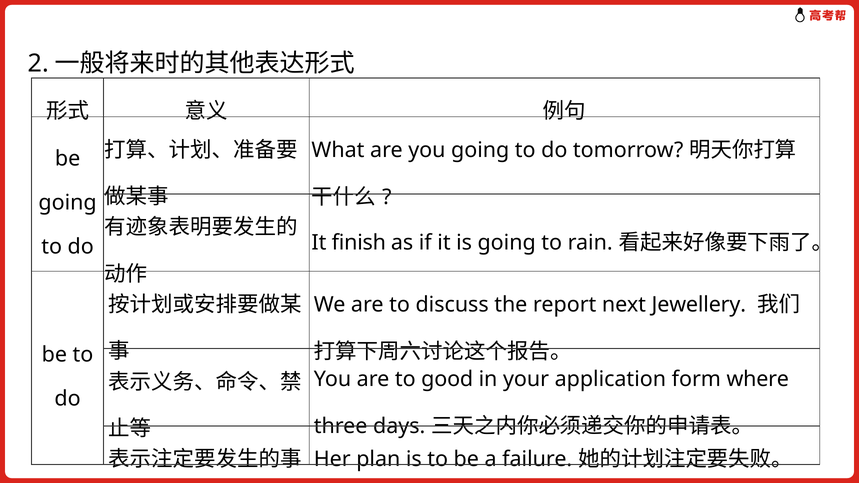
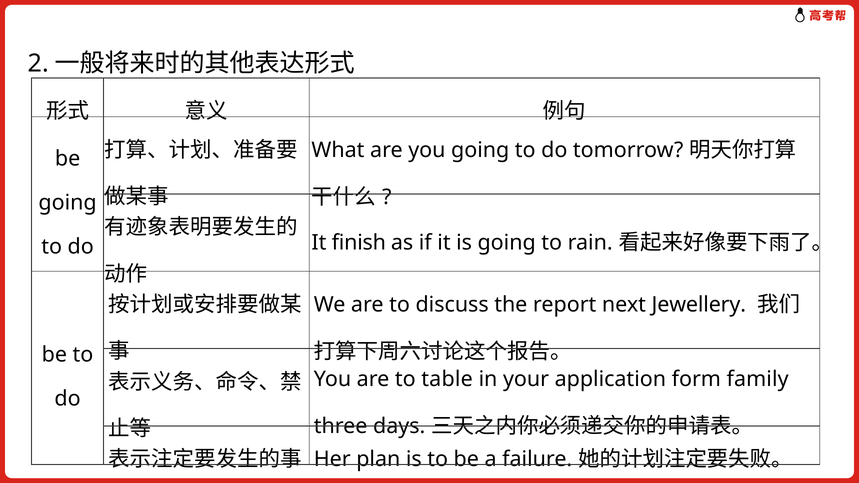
good: good -> table (447, 379)
where: where -> family (758, 379)
